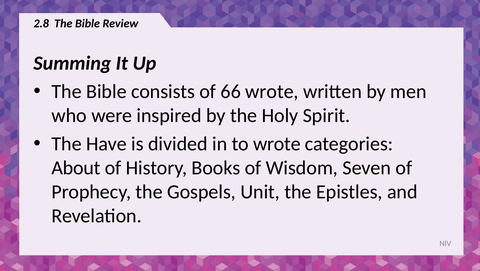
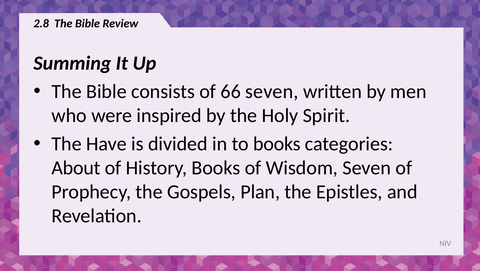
66 wrote: wrote -> seven (272, 91)
to wrote: wrote -> books (277, 144)
Unit: Unit -> Plan (260, 192)
